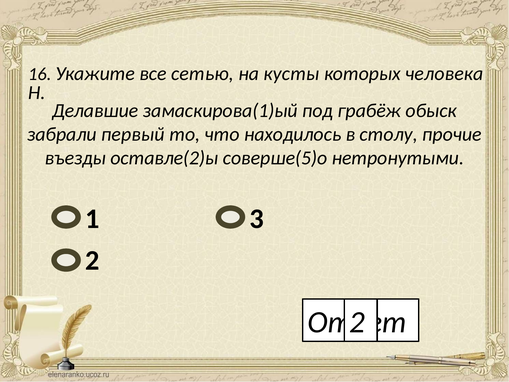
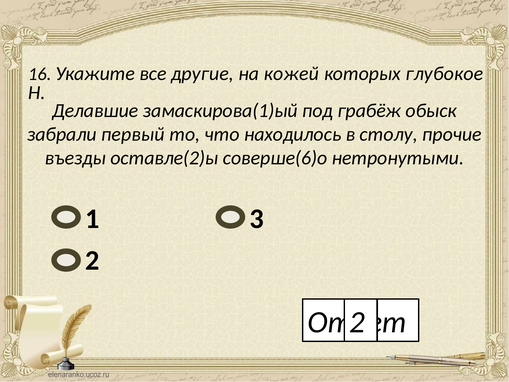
сетью: сетью -> дpyгиe (203, 74)
кусты: кусты -> кожей (291, 74)
человека: человека -> глубокое (444, 74)
соверше(5)о: соверше(5)о -> соверше(6)о (275, 158)
